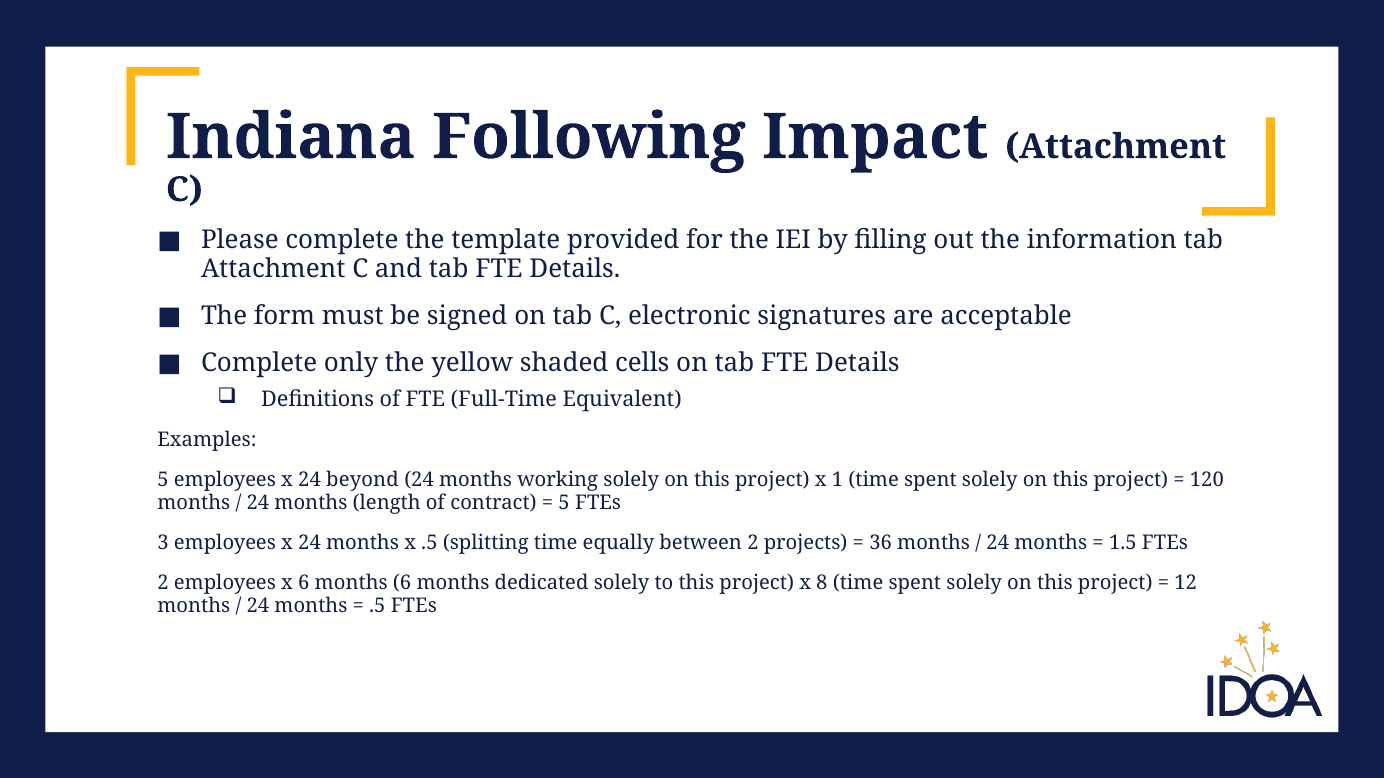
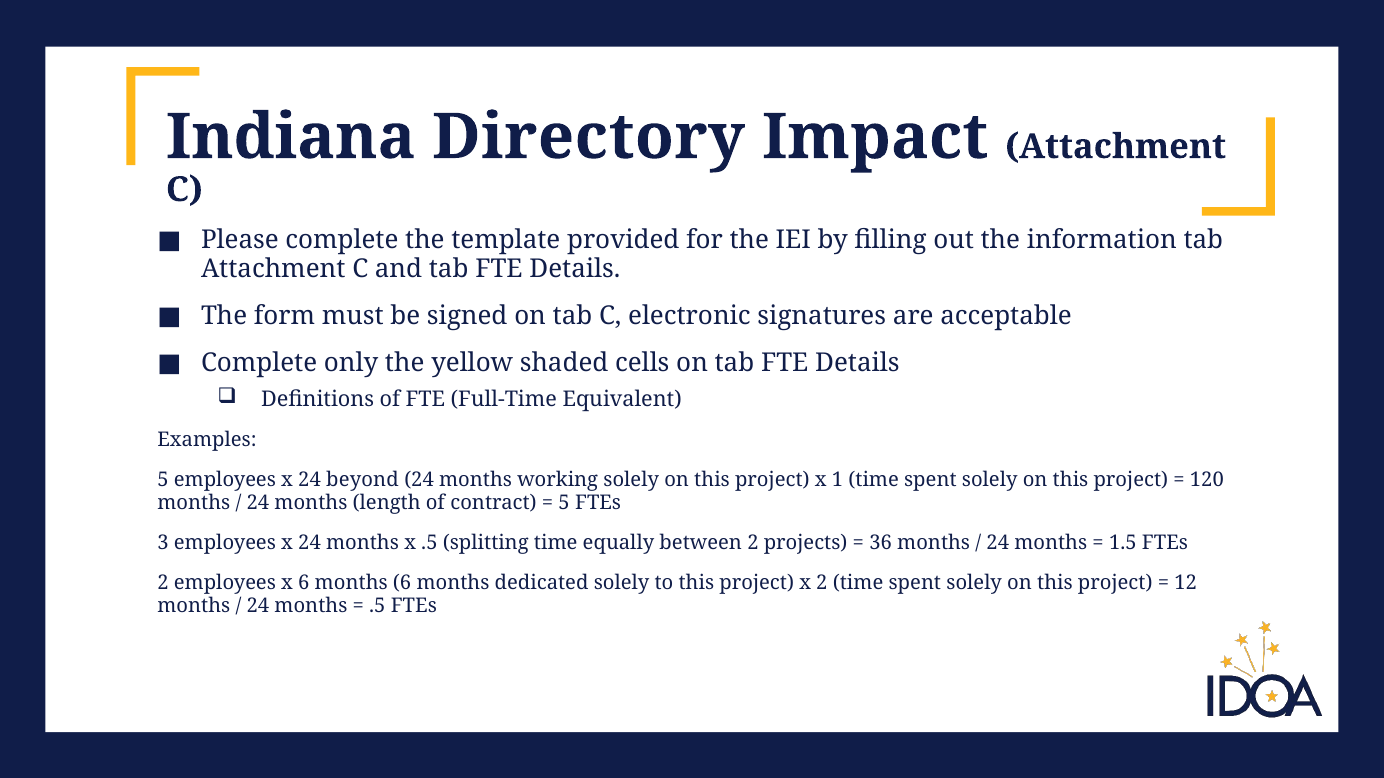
Following: Following -> Directory (588, 137)
x 8: 8 -> 2 (822, 584)
